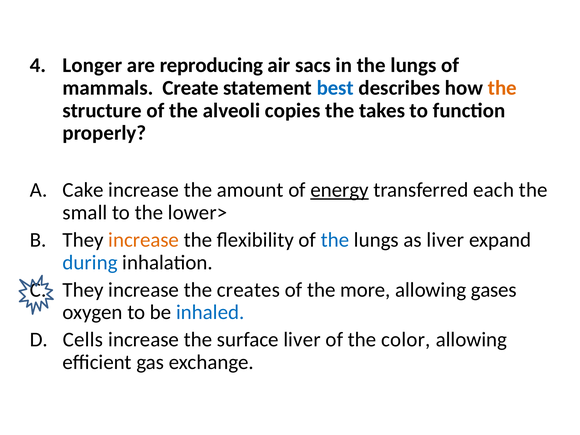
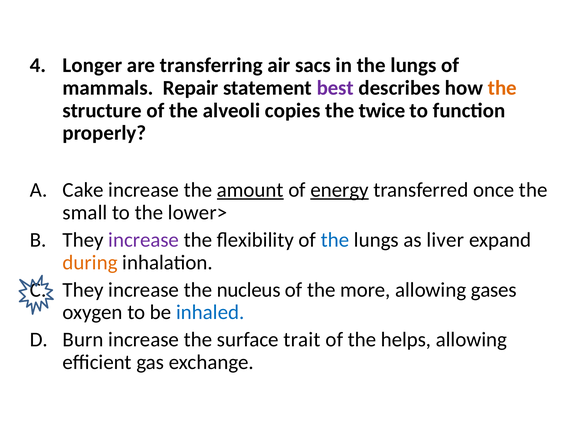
reproducing: reproducing -> transferring (211, 65)
Create: Create -> Repair (191, 88)
best colour: blue -> purple (335, 88)
takes: takes -> twice (382, 110)
amount underline: none -> present (250, 190)
each: each -> once (494, 190)
increase colour: orange -> purple (144, 240)
during colour: blue -> orange (90, 263)
creates: creates -> nucleus (249, 290)
Cells: Cells -> Burn (83, 340)
surface liver: liver -> trait (302, 340)
color: color -> helps (406, 340)
